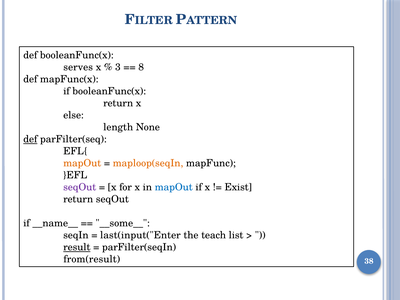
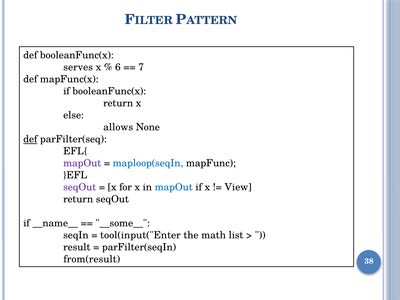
3: 3 -> 6 (118, 67)
8: 8 -> 7 (141, 67)
length: length -> allows (118, 127)
mapOut colour: orange -> purple (82, 163)
maploop(seqIn colour: orange -> blue (148, 163)
Exist: Exist -> View (238, 187)
last(input("Enter: last(input("Enter -> tool(input("Enter (140, 235)
teach: teach -> math (214, 235)
result underline: present -> none (77, 247)
